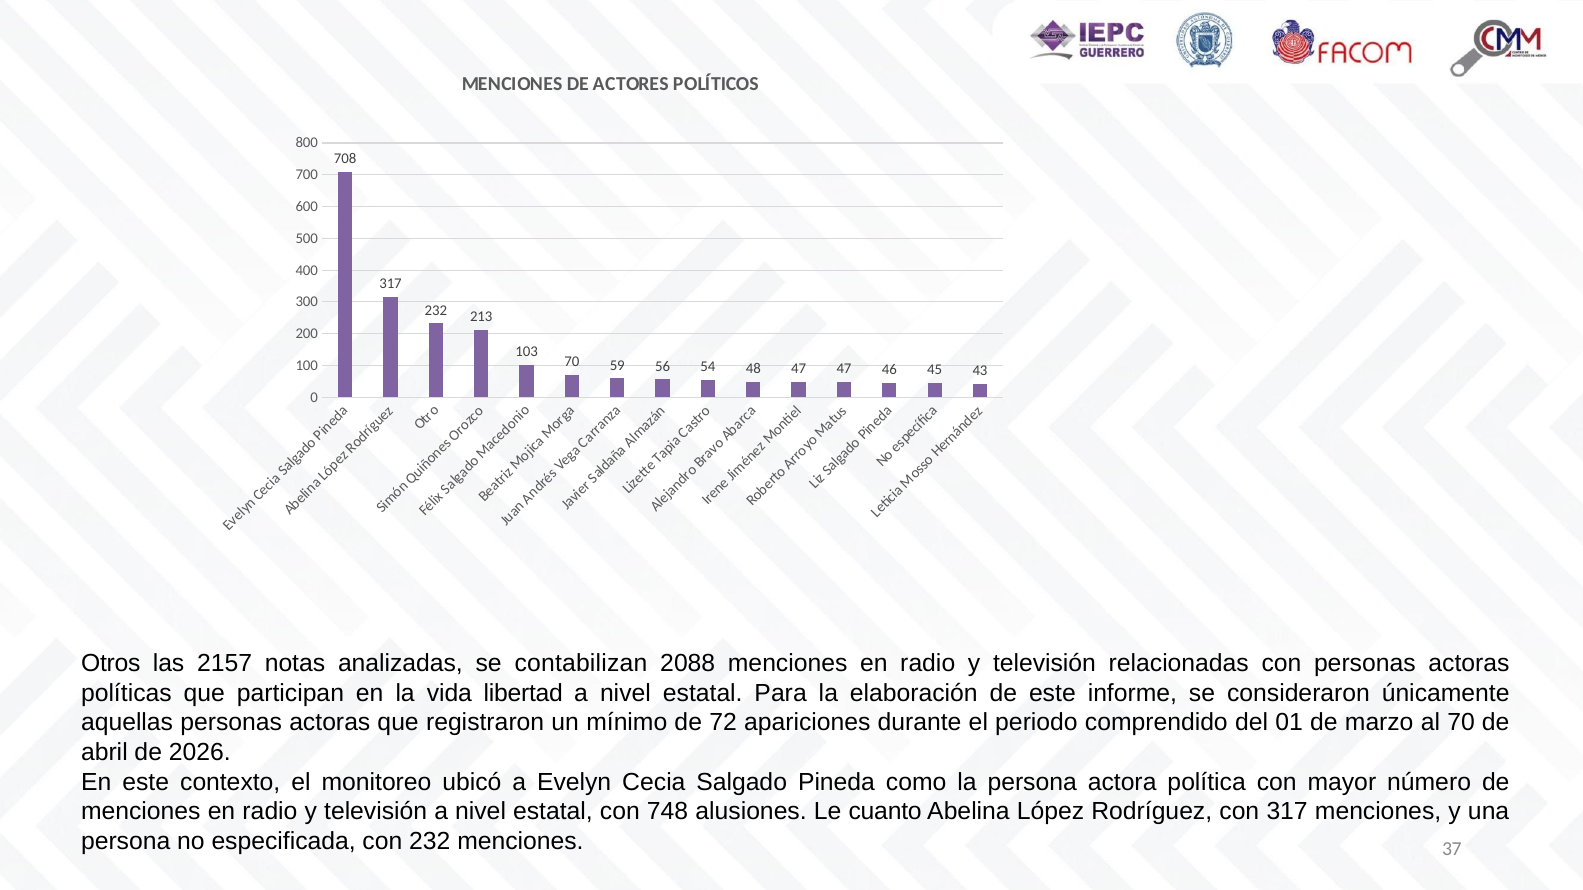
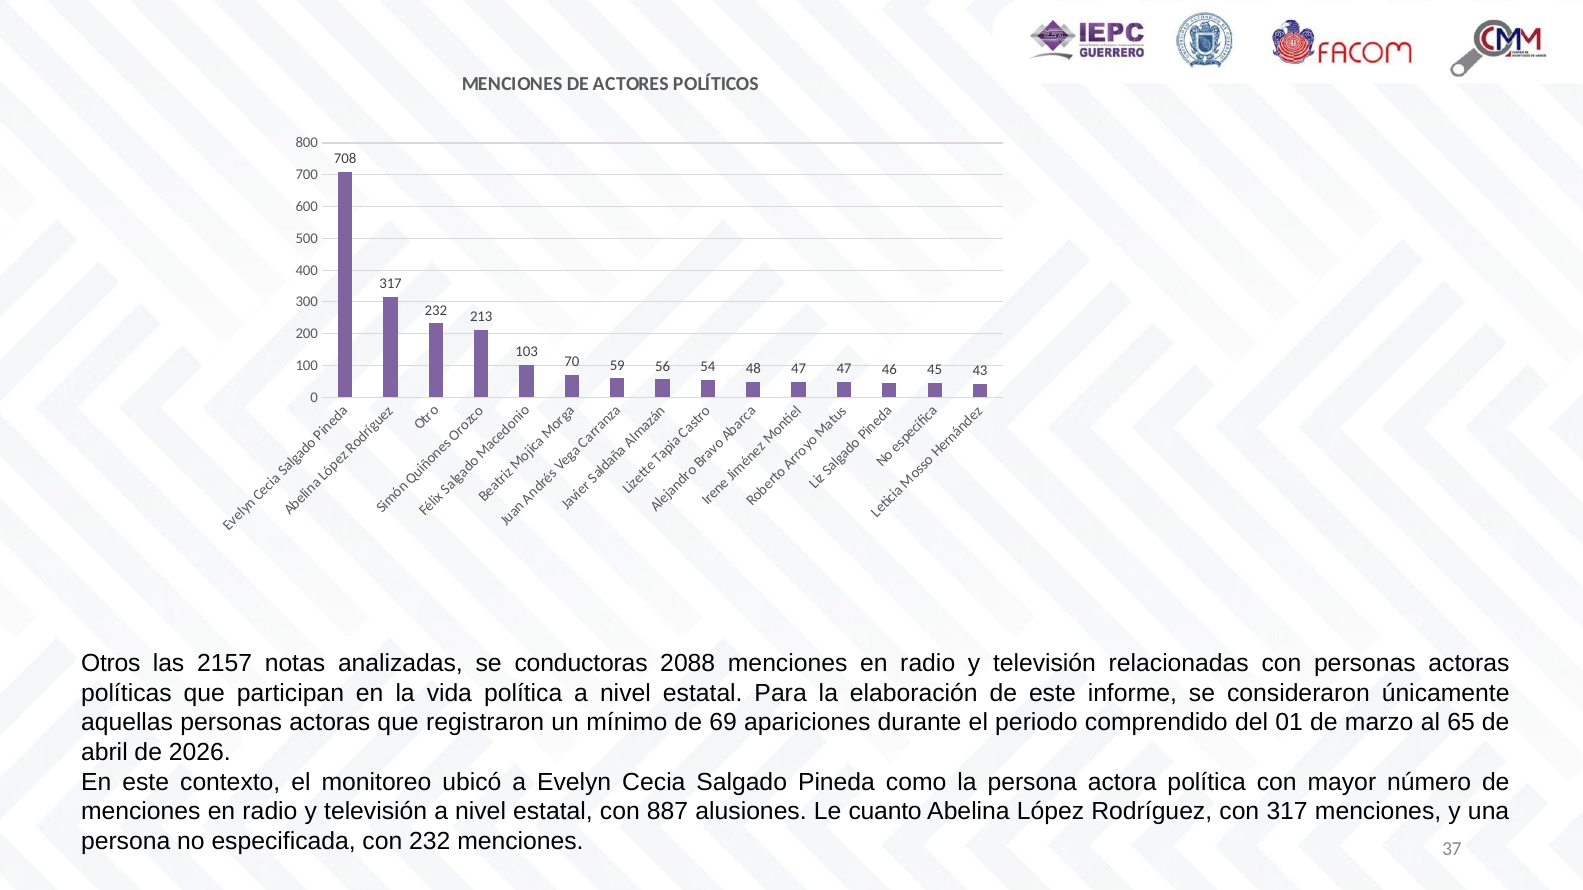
contabilizan: contabilizan -> conductoras (581, 664)
vida libertad: libertad -> política (523, 693)
72: 72 -> 69 (723, 723)
al 70: 70 -> 65 (1461, 723)
748: 748 -> 887 (668, 812)
